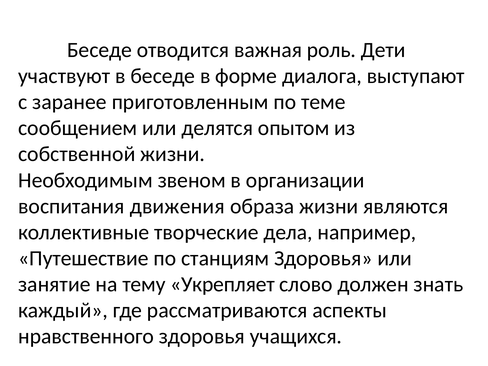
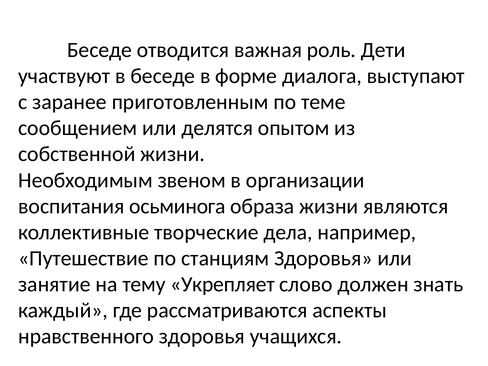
движения: движения -> осьминога (177, 206)
